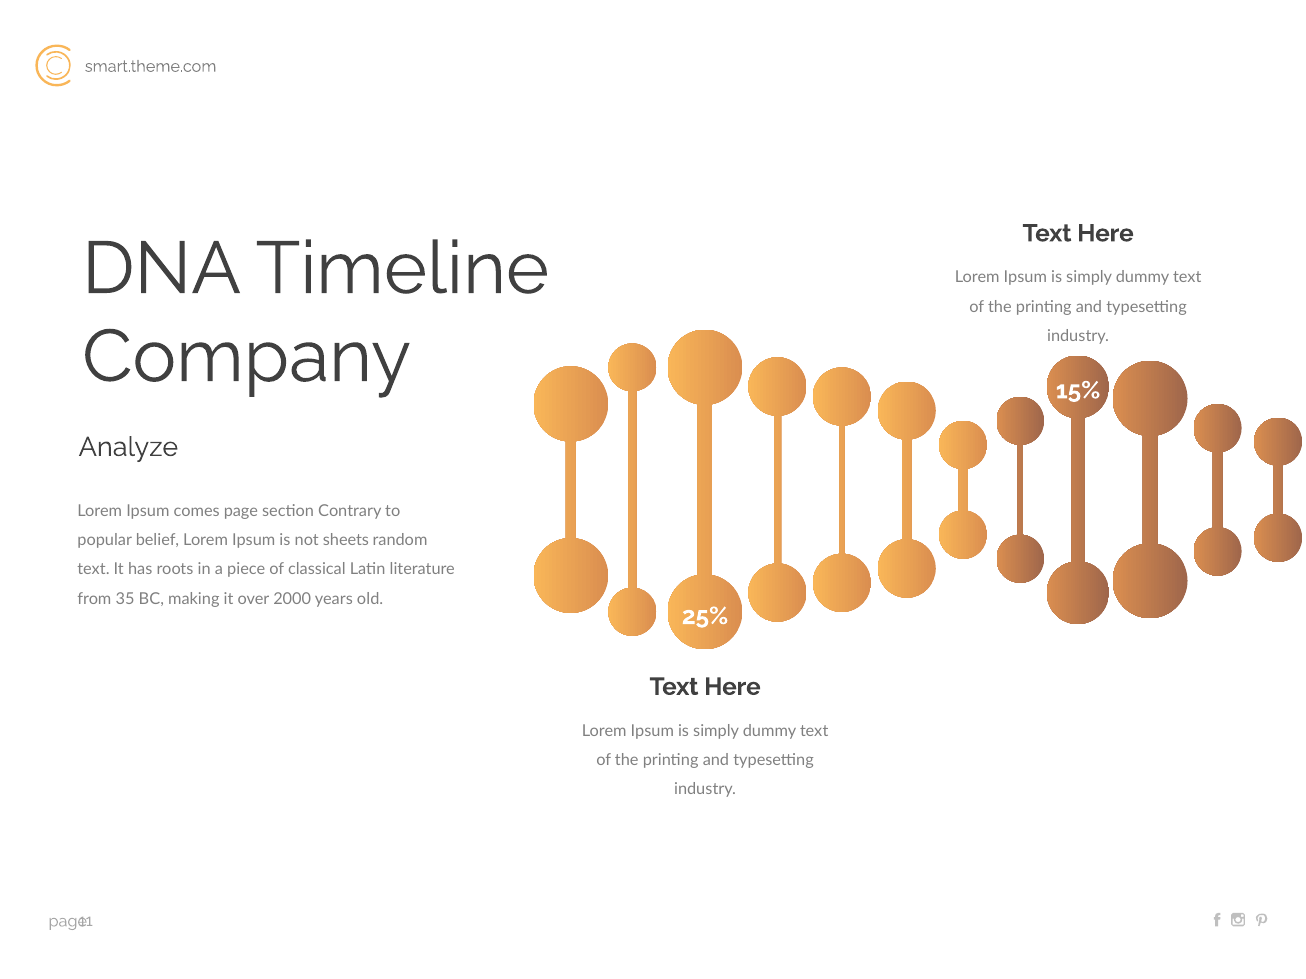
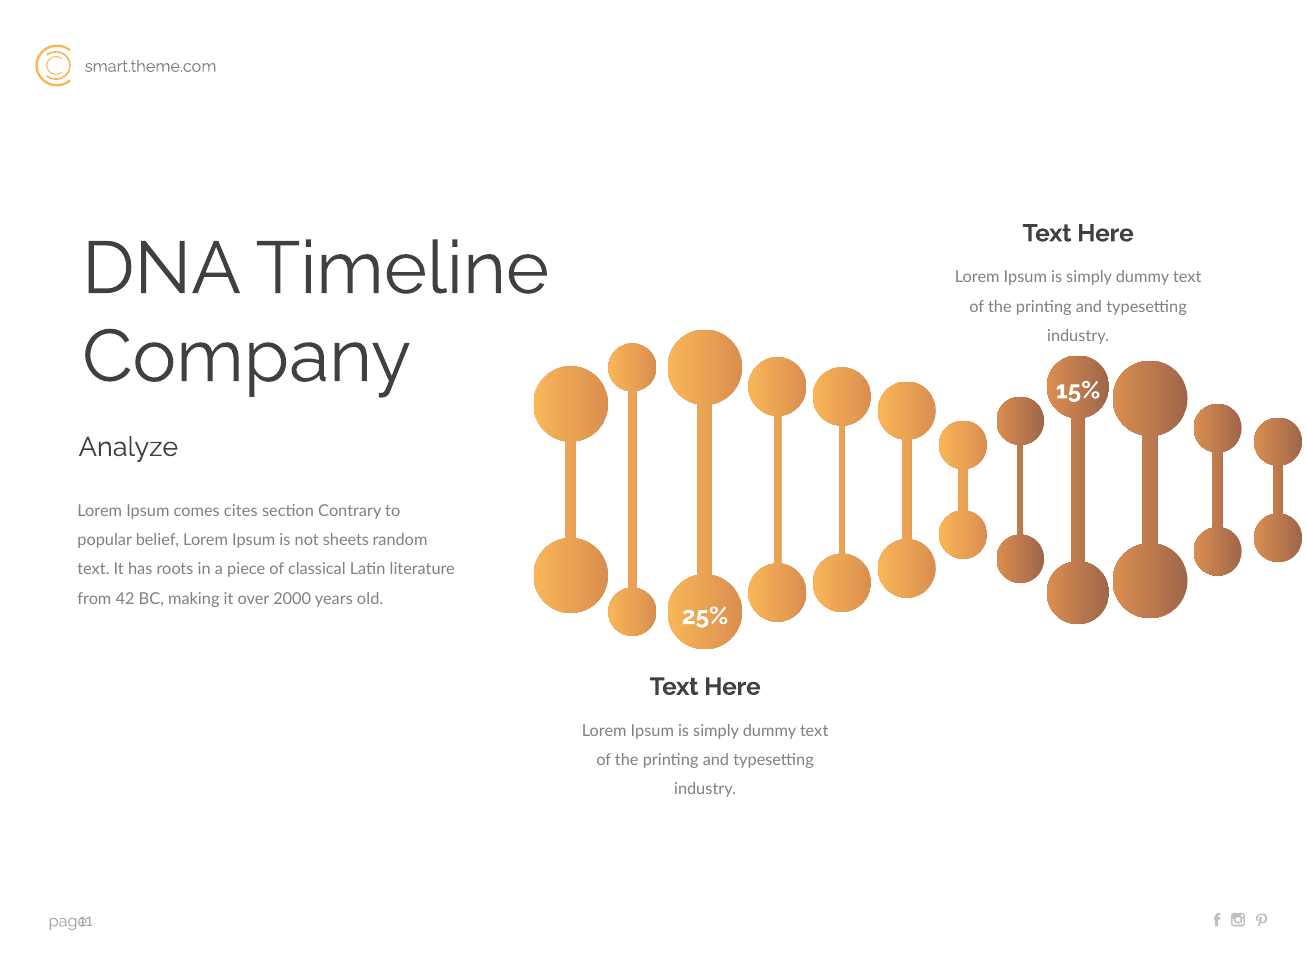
page: page -> cites (241, 511)
35: 35 -> 42 (125, 599)
